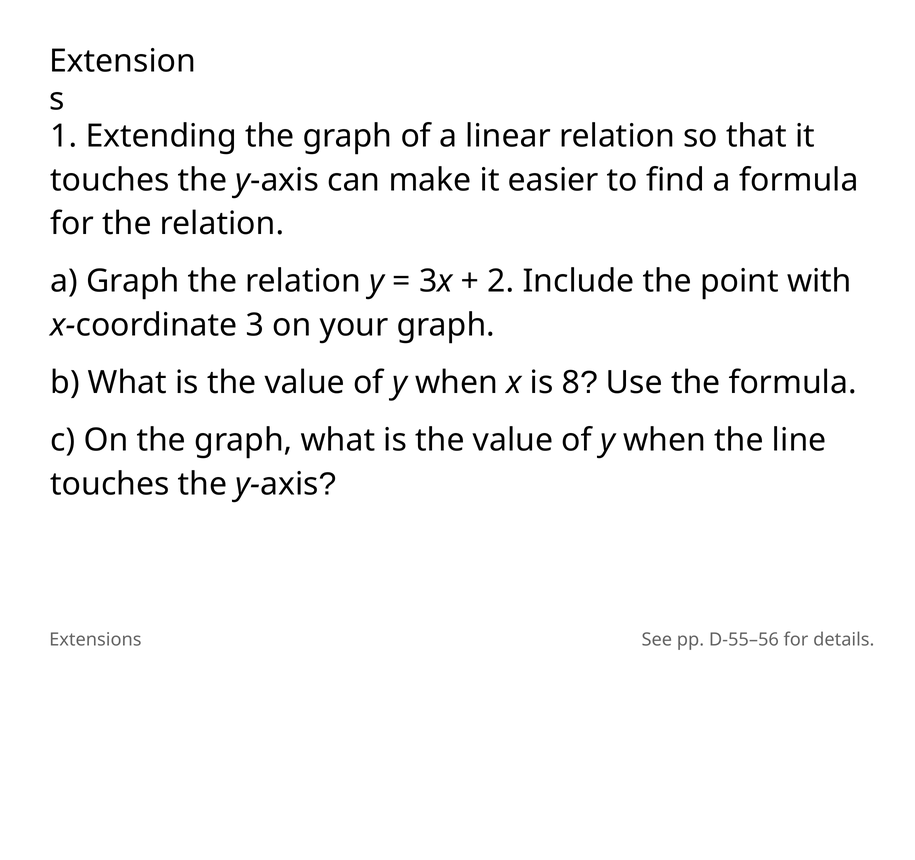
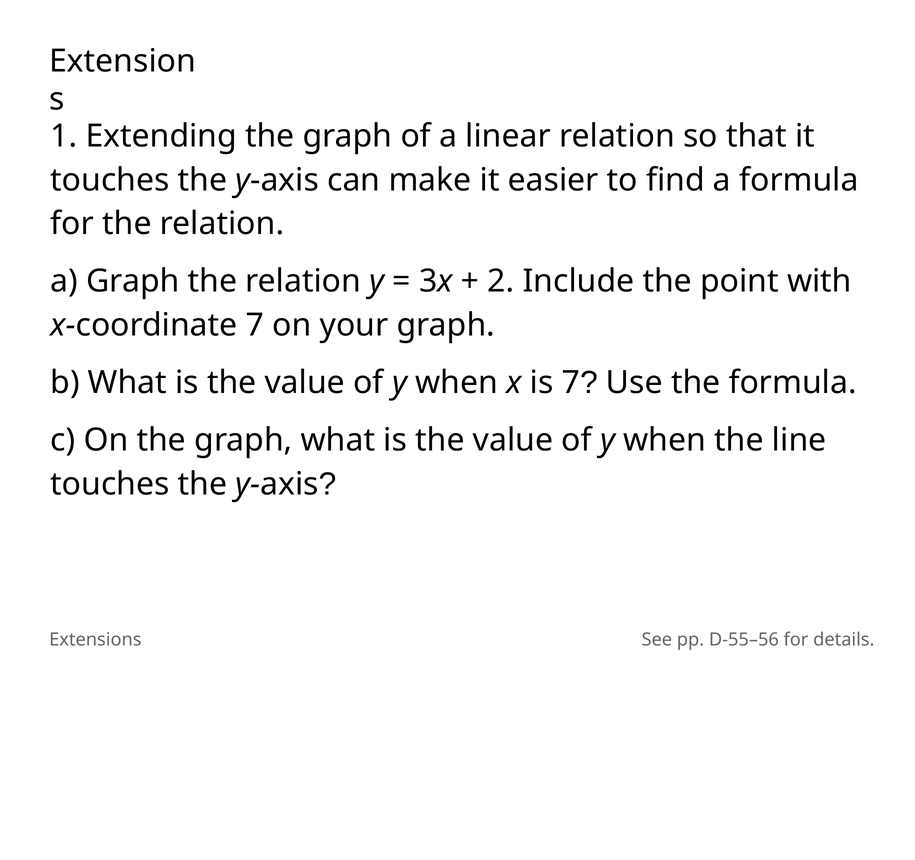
x-coordinate 3: 3 -> 7 (255, 325)
is 8: 8 -> 7 (571, 383)
